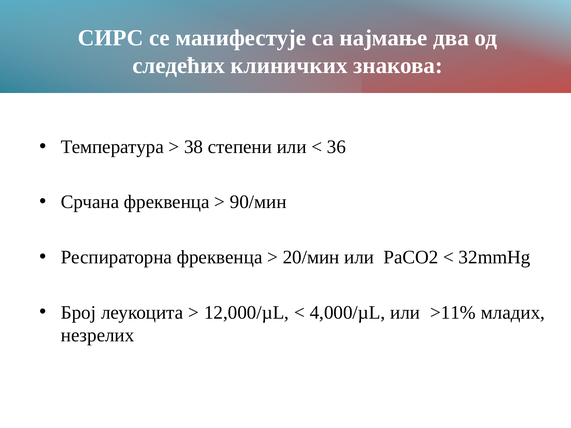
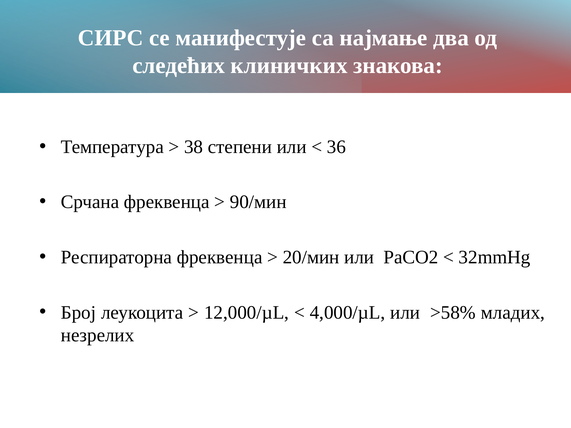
>11%: >11% -> >58% (453, 313)
